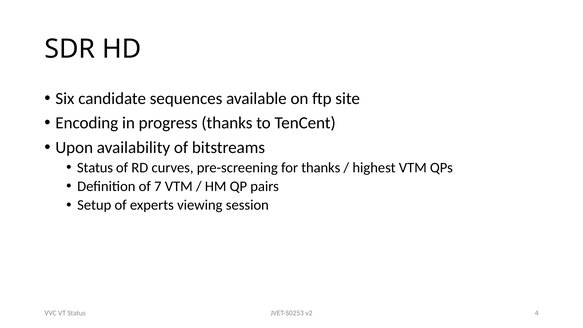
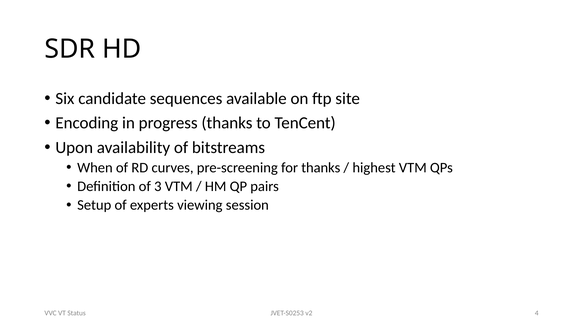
Status: Status -> When (95, 168)
7: 7 -> 3 (158, 186)
